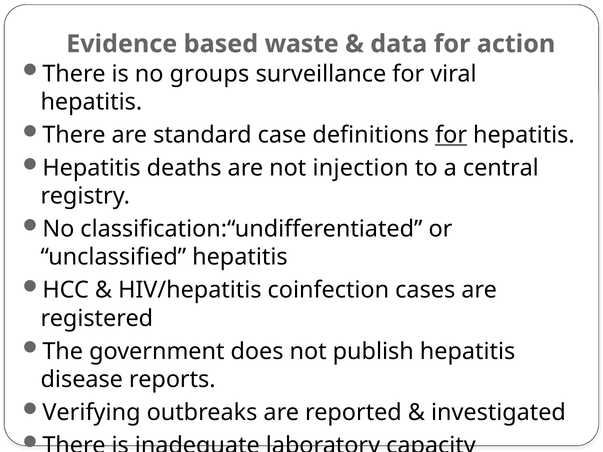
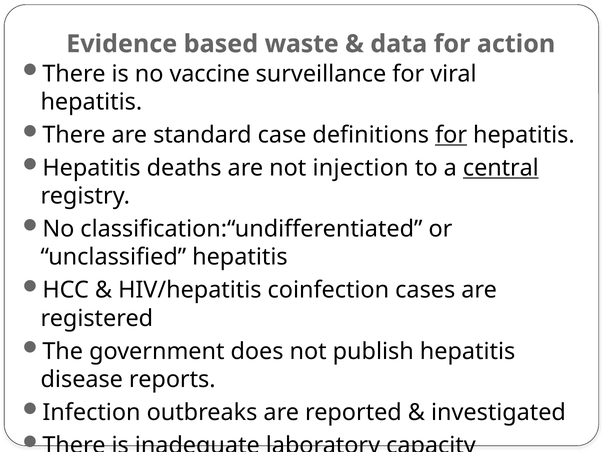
groups: groups -> vaccine (210, 74)
central underline: none -> present (501, 168)
Verifying: Verifying -> Infection (92, 413)
